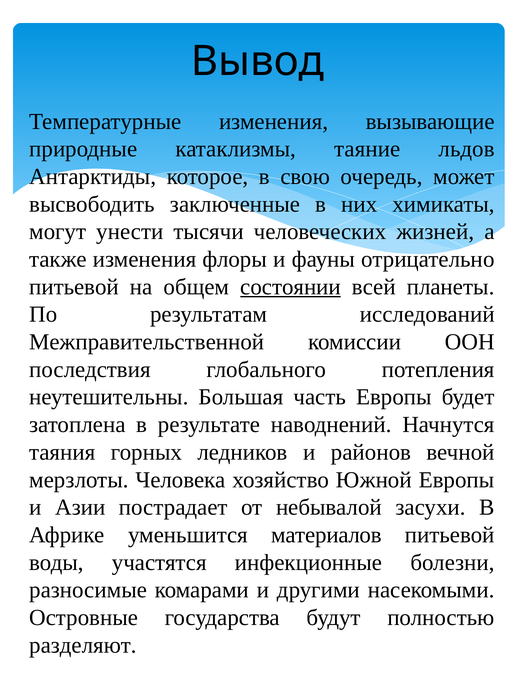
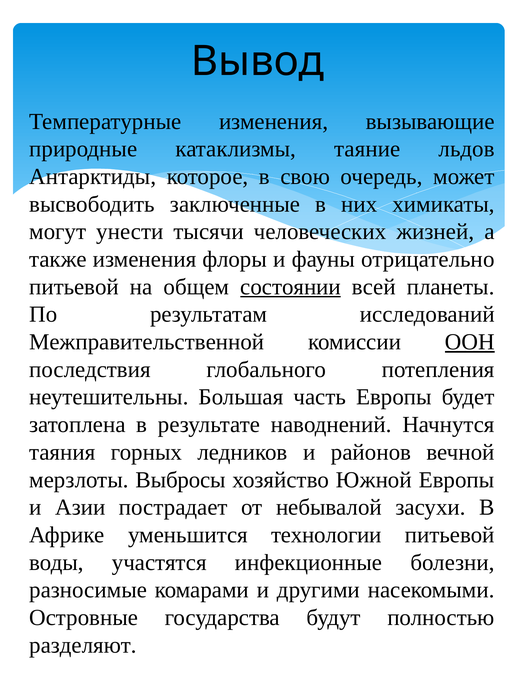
ООН underline: none -> present (470, 342)
Человека: Человека -> Выбросы (181, 480)
материалов: материалов -> технологии (326, 535)
